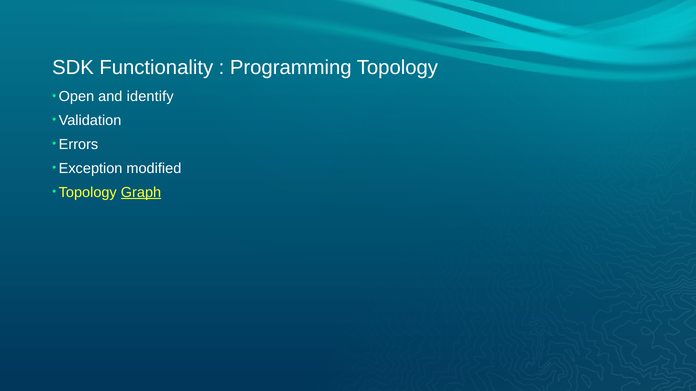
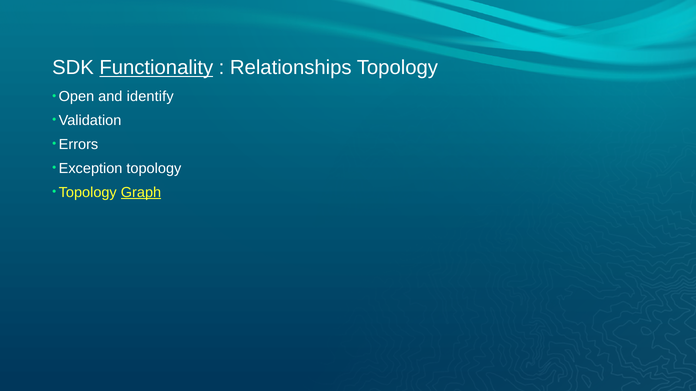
Functionality underline: none -> present (156, 68)
Programming: Programming -> Relationships (291, 68)
Exception modified: modified -> topology (154, 169)
